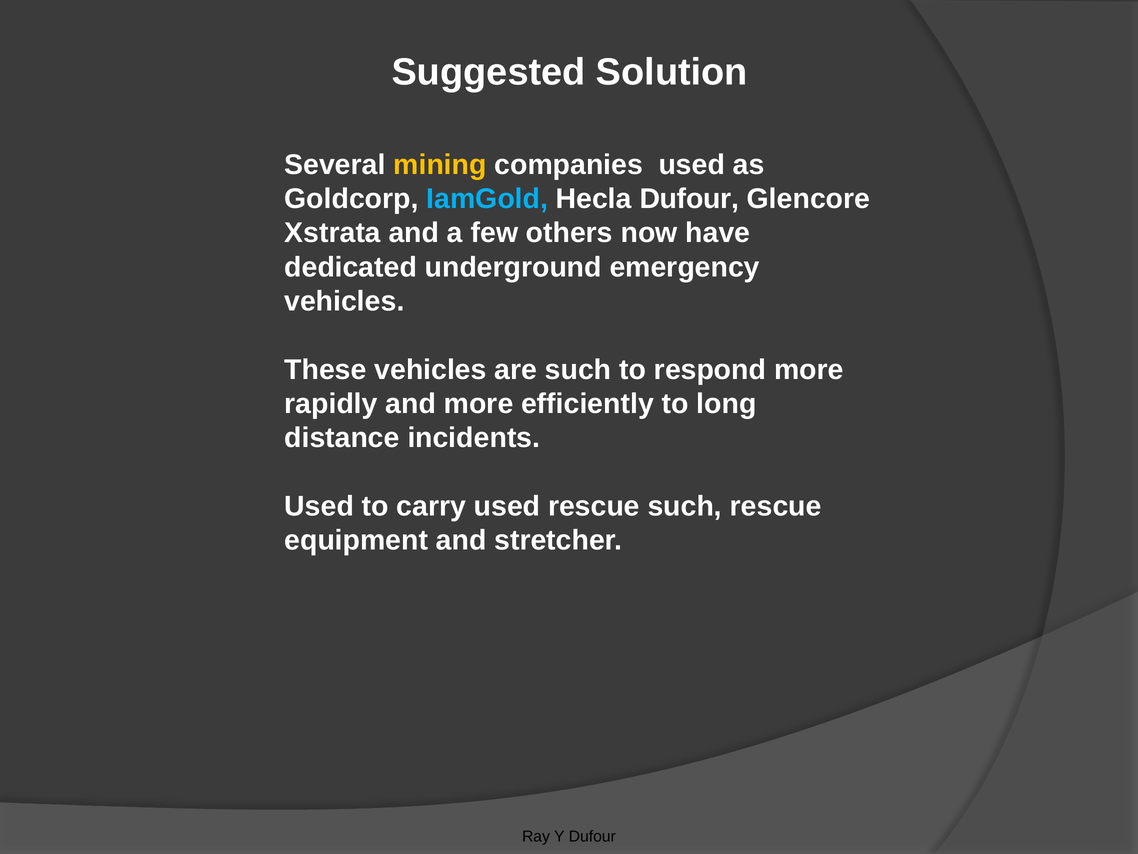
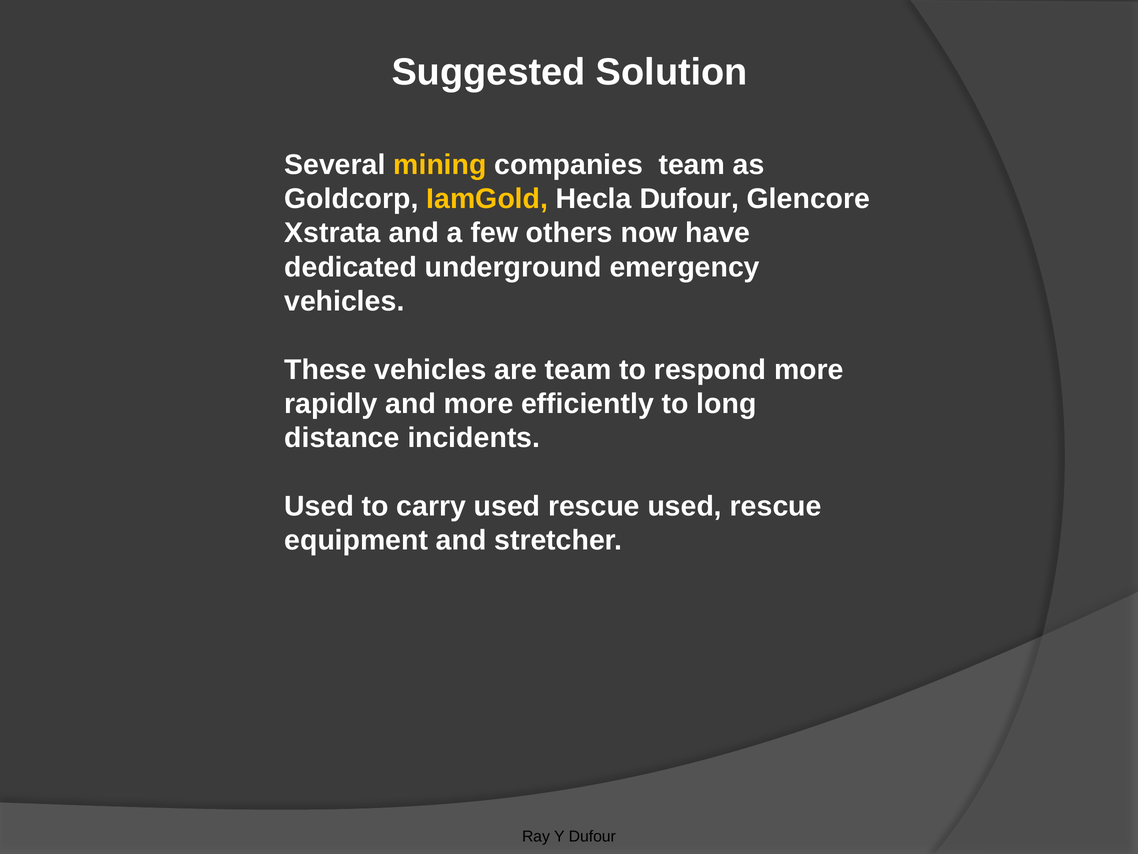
companies used: used -> team (692, 165)
IamGold colour: light blue -> yellow (487, 199)
are such: such -> team (578, 369)
rescue such: such -> used (685, 506)
